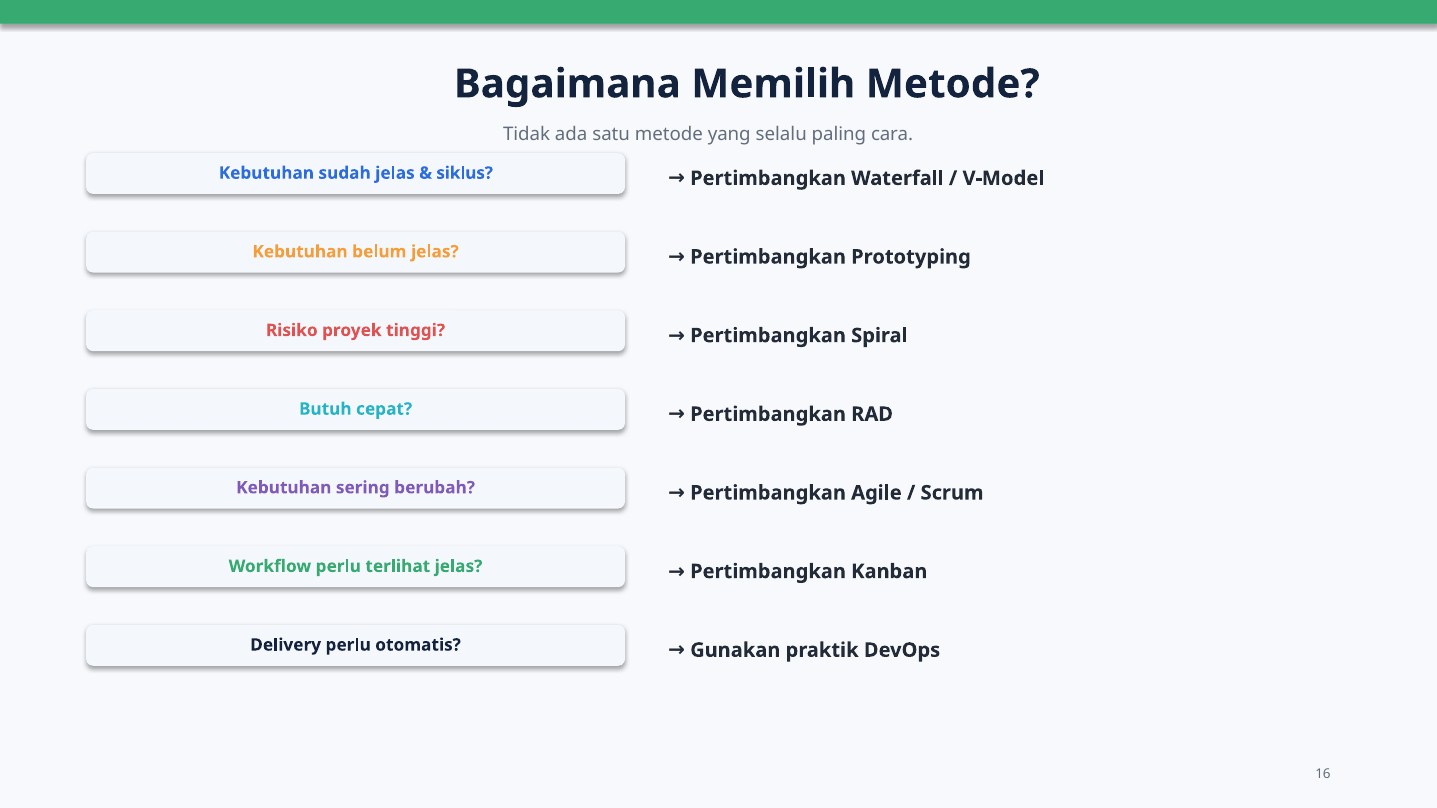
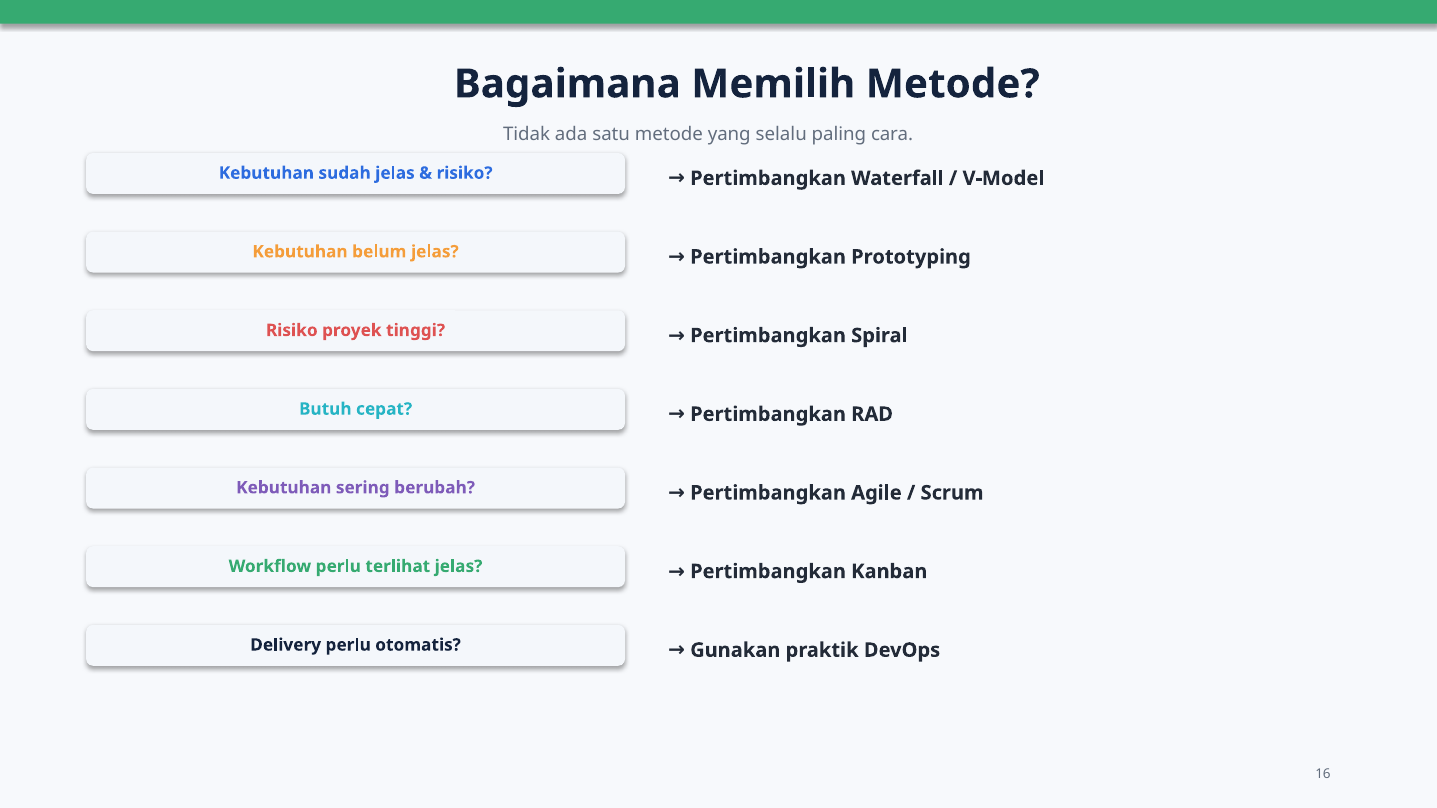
siklus: siklus -> risiko (465, 173)
